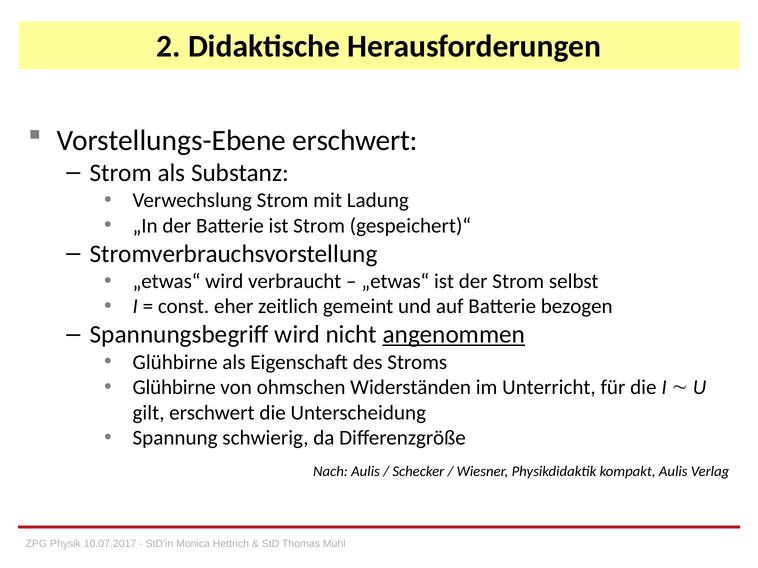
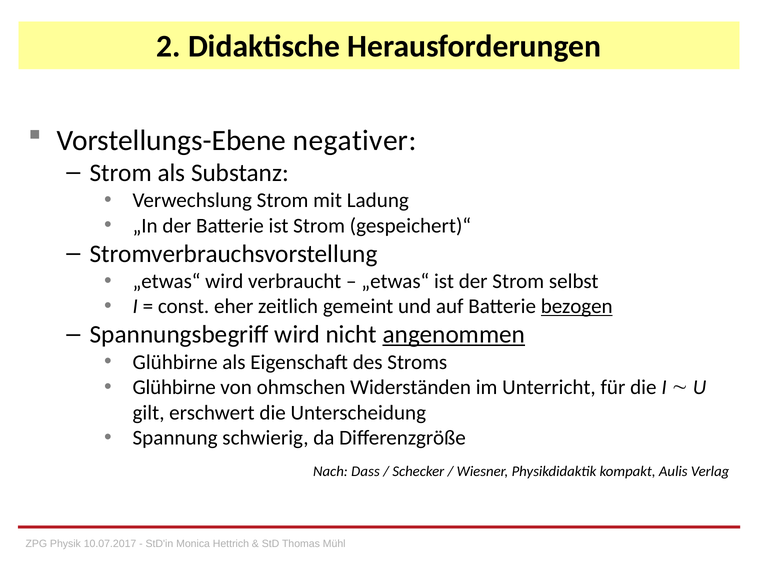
Vorstellungs-Ebene erschwert: erschwert -> negativer (355, 141)
bezogen underline: none -> present (577, 307)
Nach Aulis: Aulis -> Dass (365, 472)
